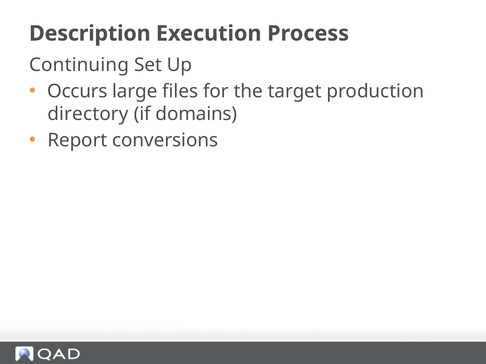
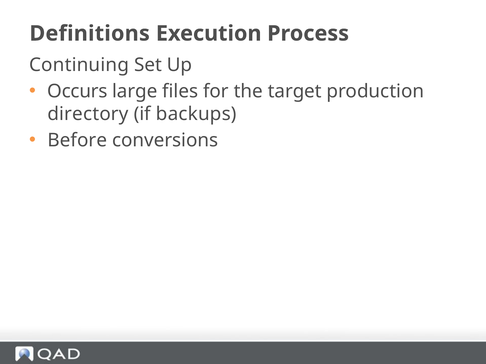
Description: Description -> Definitions (90, 34)
domains: domains -> backups (196, 114)
Report: Report -> Before (77, 141)
